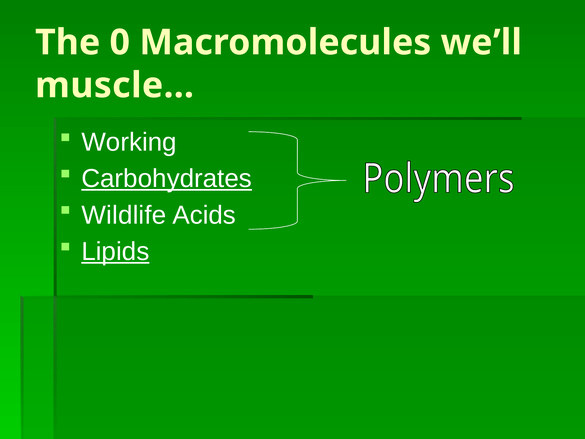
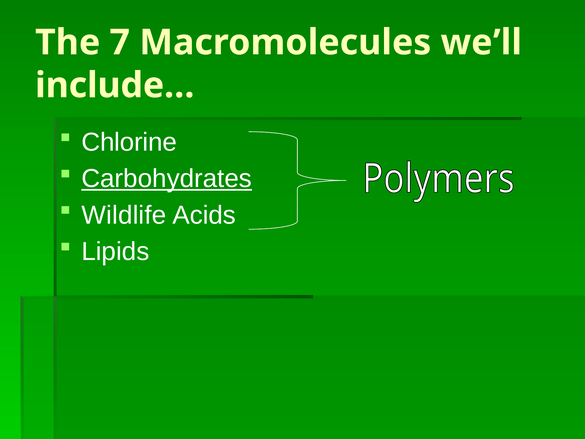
0: 0 -> 7 (120, 42)
muscle…: muscle… -> include… (115, 85)
Working: Working -> Chlorine (129, 142)
Lipids underline: present -> none (115, 251)
